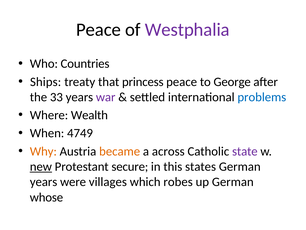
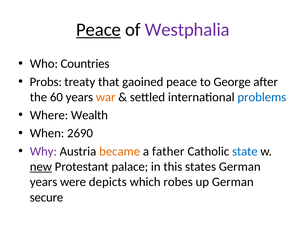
Peace underline: none -> present (99, 30)
Ships: Ships -> Probs (46, 82)
princess: princess -> gaoined (143, 82)
33: 33 -> 60 (56, 97)
war colour: purple -> orange (106, 97)
4749: 4749 -> 2690 (80, 133)
Why colour: orange -> purple (43, 151)
across: across -> father (168, 151)
state colour: purple -> blue (245, 151)
secure: secure -> palace (130, 166)
villages: villages -> depicts (108, 182)
whose: whose -> secure (46, 197)
